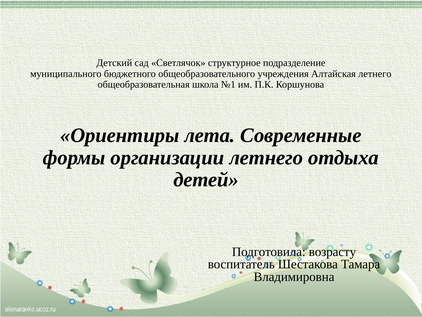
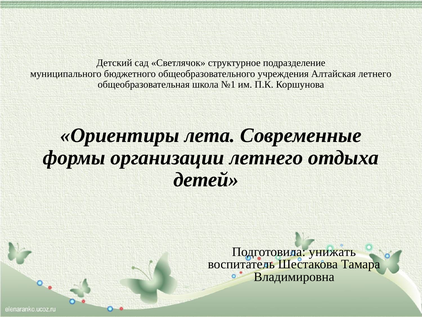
возрасту: возрасту -> унижать (332, 252)
